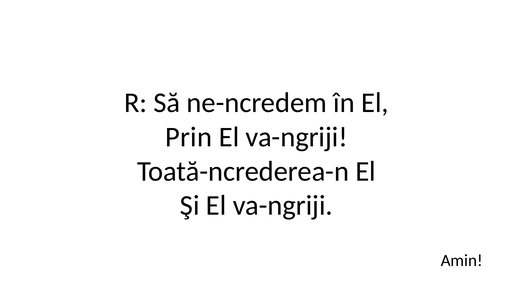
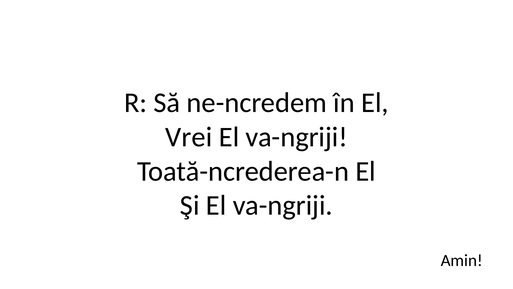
Prin: Prin -> Vrei (189, 137)
